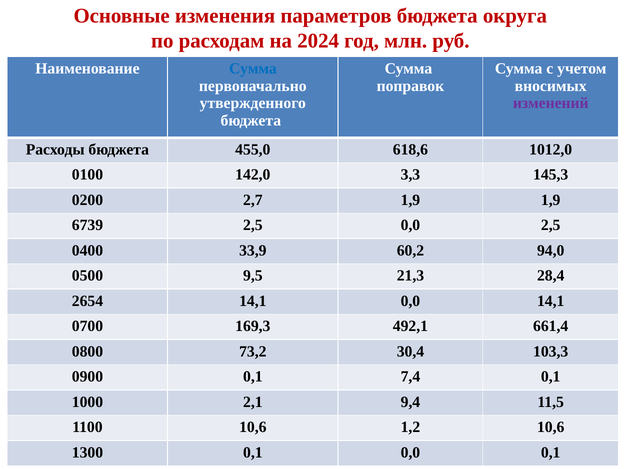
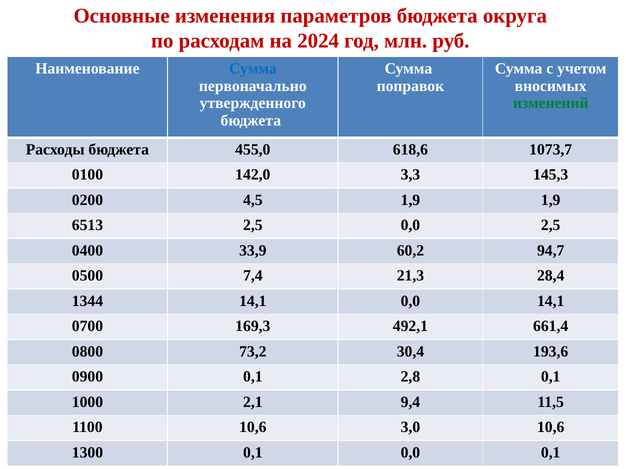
изменений colour: purple -> green (551, 103)
1012,0: 1012,0 -> 1073,7 (551, 150)
2,7: 2,7 -> 4,5 (253, 200)
6739: 6739 -> 6513 (87, 225)
94,0: 94,0 -> 94,7 (551, 251)
9,5: 9,5 -> 7,4 (253, 276)
2654: 2654 -> 1344 (87, 301)
103,3: 103,3 -> 193,6 (551, 352)
7,4: 7,4 -> 2,8 (410, 377)
1,2: 1,2 -> 3,0 (410, 428)
